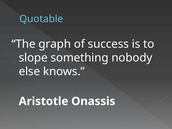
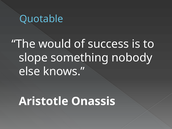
graph: graph -> would (55, 44)
